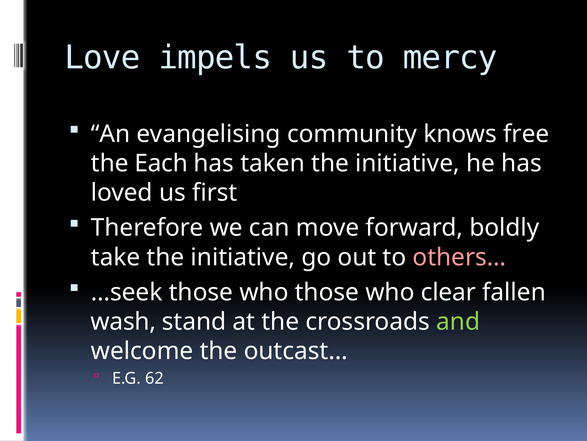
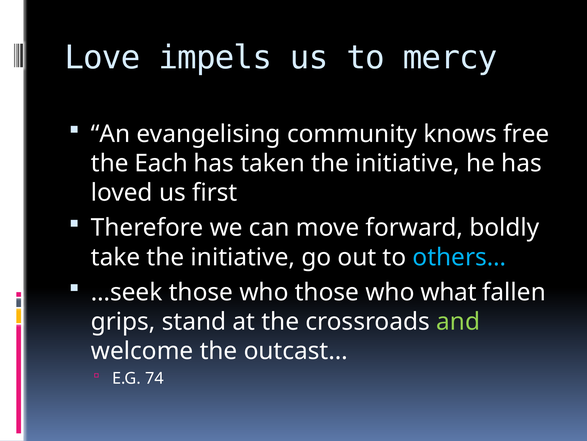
others… colour: pink -> light blue (459, 257)
clear: clear -> what (448, 292)
wash: wash -> grips (123, 321)
62: 62 -> 74 (155, 378)
